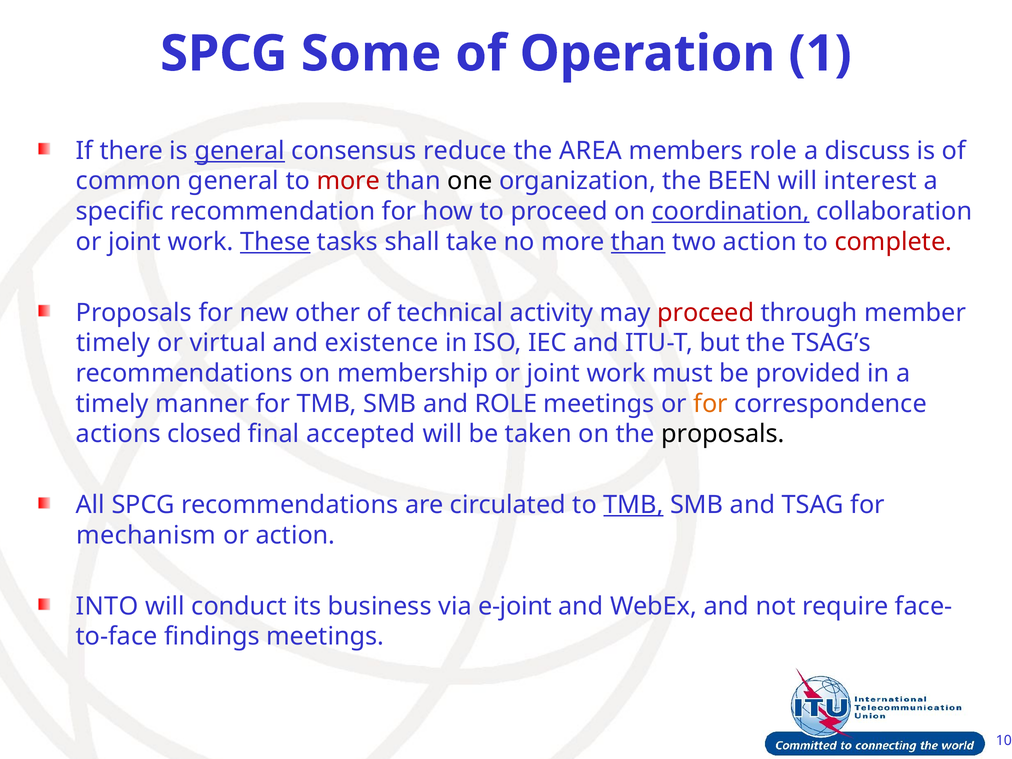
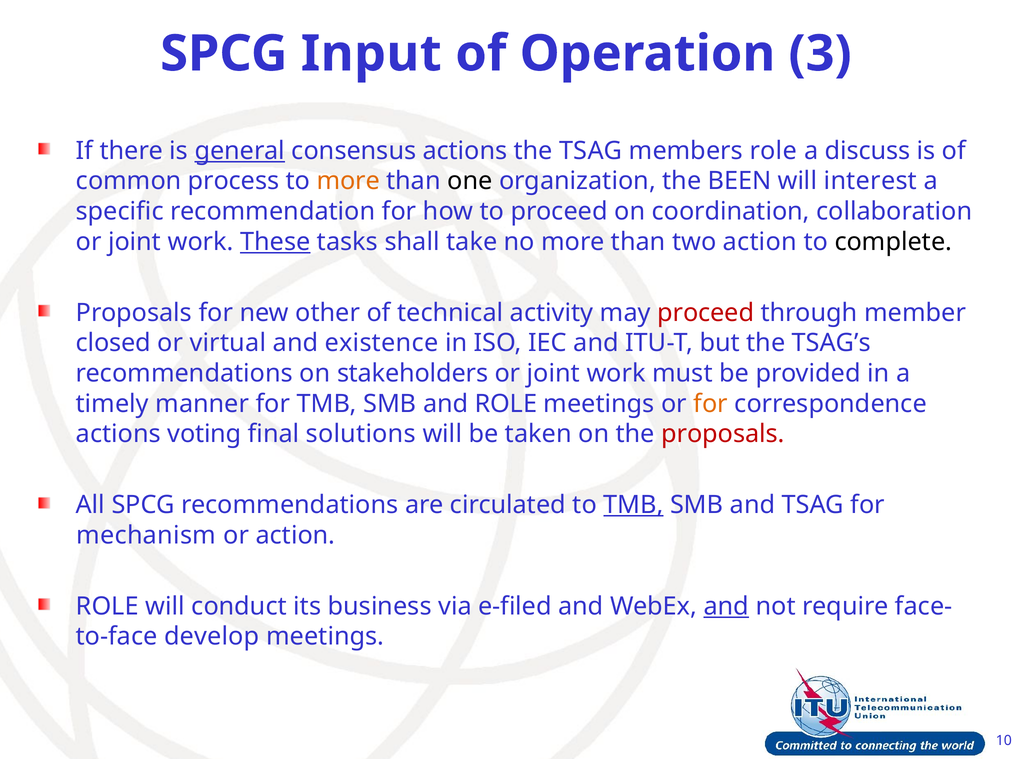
Some: Some -> Input (371, 54)
1: 1 -> 3 (820, 54)
consensus reduce: reduce -> actions (465, 151)
the AREA: AREA -> TSAG (591, 151)
common general: general -> process (234, 181)
more colour: red -> orange (348, 181)
coordination underline: present -> none (731, 212)
than underline: present -> none (638, 242)
complete colour: red -> black (893, 242)
timely: timely -> closed (113, 343)
membership: membership -> stakeholders (413, 373)
closed: closed -> voting (204, 434)
accepted: accepted -> solutions (361, 434)
proposals colour: black -> red (723, 434)
INTO: INTO -> ROLE (107, 606)
e-joint: e-joint -> e-filed (515, 606)
and underline: none -> present (726, 606)
findings: findings -> develop (212, 637)
